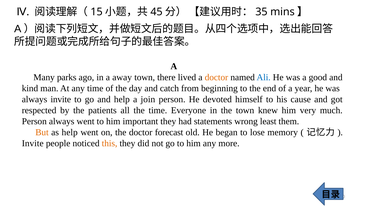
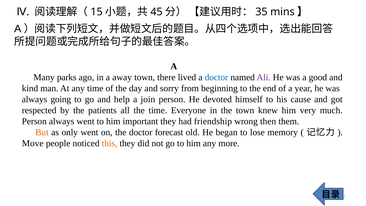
doctor colour: orange -> blue (216, 77)
Ali colour: blue -> purple (264, 77)
catch: catch -> sorry (169, 88)
always invite: invite -> going (61, 99)
statements: statements -> friendship (213, 121)
least: least -> then (268, 121)
as help: help -> only (70, 132)
Invite: Invite -> Move (33, 143)
